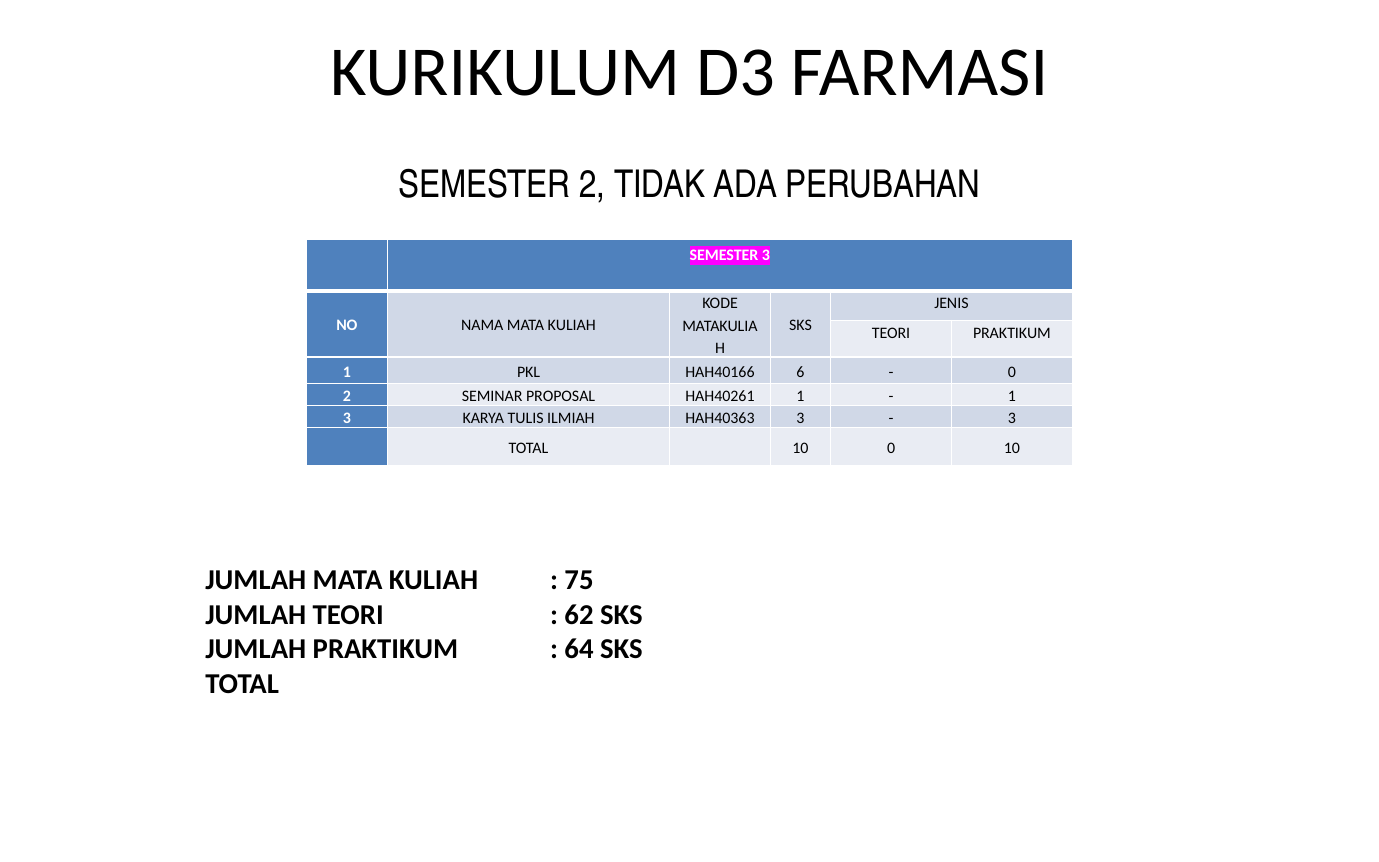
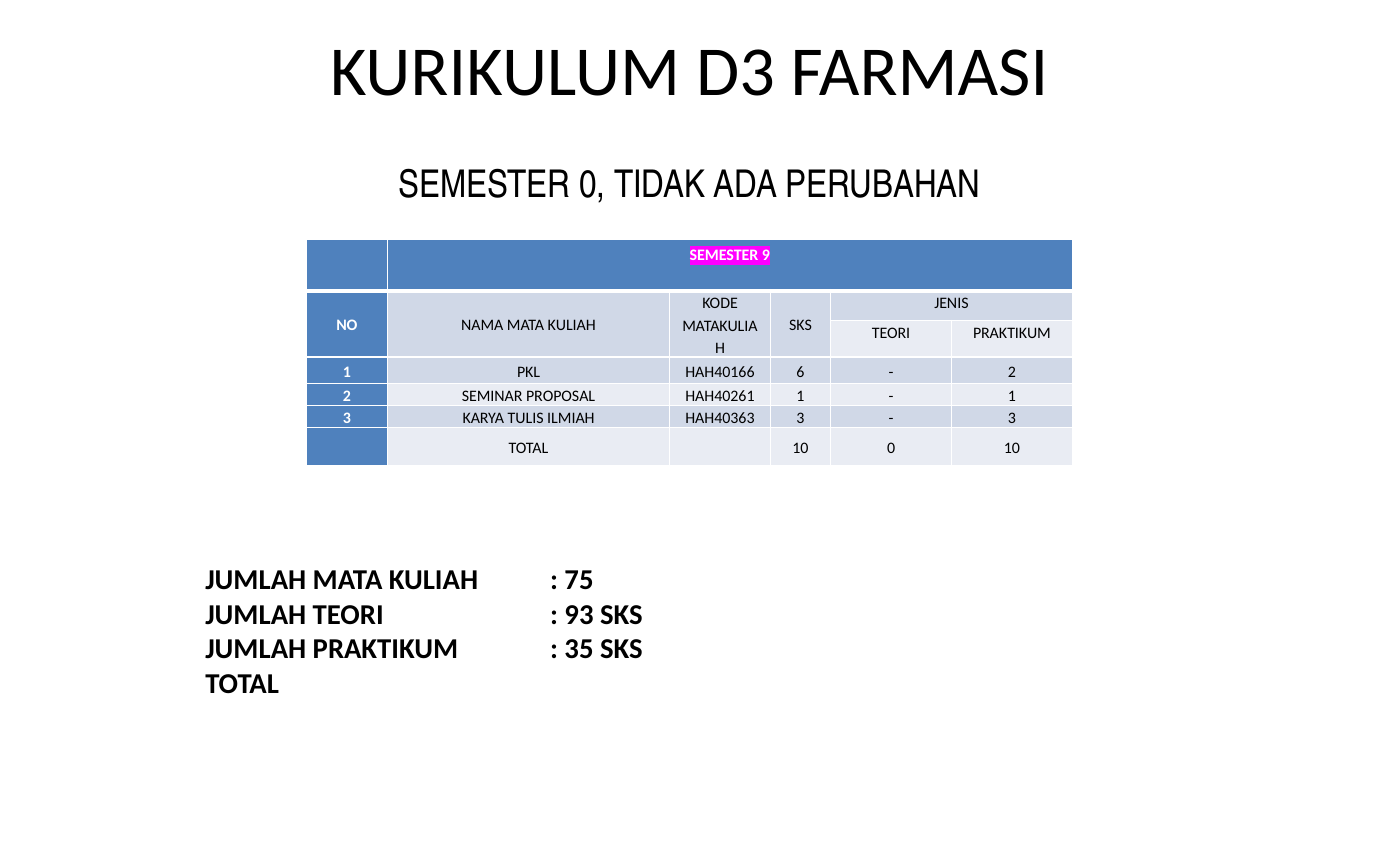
SEMESTER 2: 2 -> 0 (592, 185)
SEMESTER 3: 3 -> 9 (766, 256)
0: 0 -> 2 (1012, 372)
62: 62 -> 93 (579, 615)
64: 64 -> 35 (579, 649)
